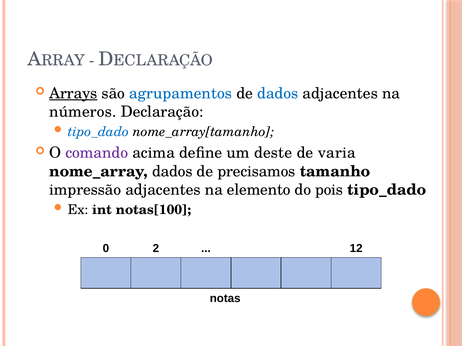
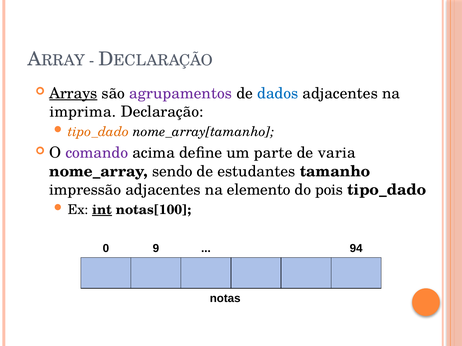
agrupamentos colour: blue -> purple (181, 93)
números: números -> imprima (83, 112)
tipo_dado colour: blue -> orange (98, 132)
deste: deste -> parte (273, 153)
nome_array dados: dados -> sendo (172, 172)
precisamos: precisamos -> estudantes (256, 172)
int underline: none -> present (102, 210)
2: 2 -> 9 (156, 249)
12: 12 -> 94 (356, 249)
